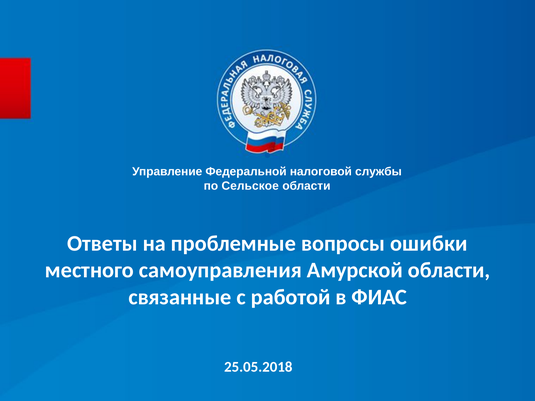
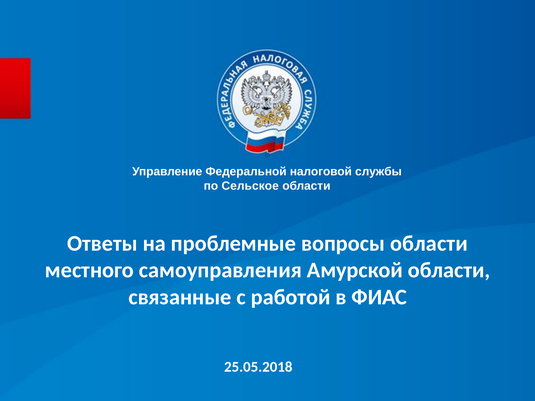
вопросы ошибки: ошибки -> области (429, 244)
